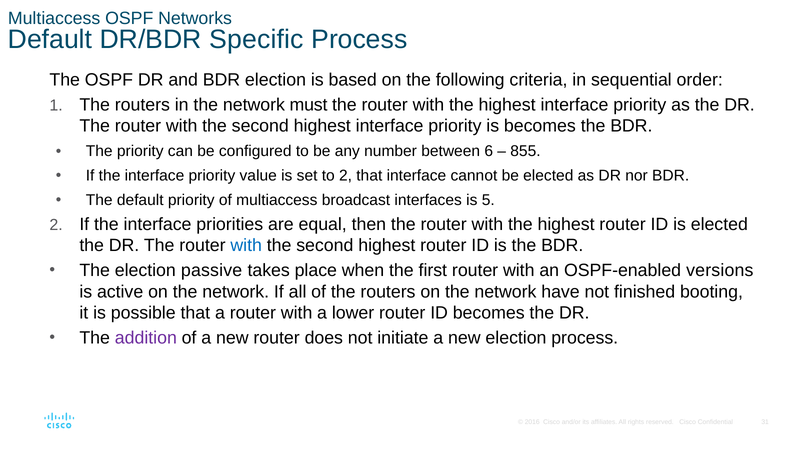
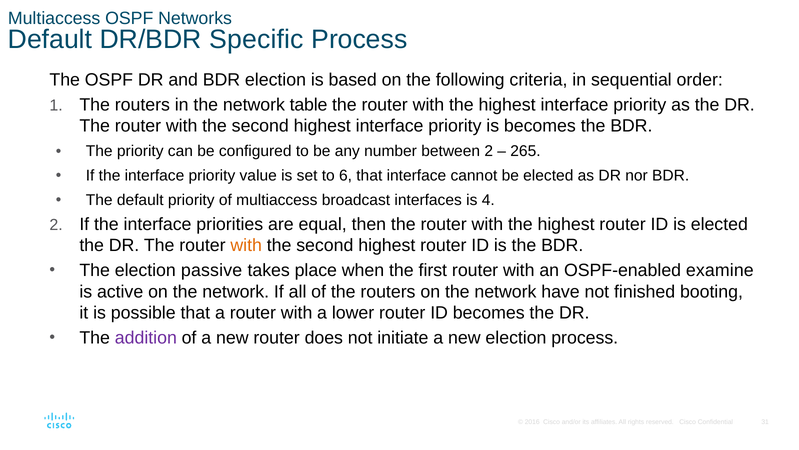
must: must -> table (309, 105)
between 6: 6 -> 2 (489, 151)
855: 855 -> 265 (525, 151)
to 2: 2 -> 6 (346, 175)
5: 5 -> 4 (488, 200)
with colour: blue -> orange (246, 245)
versions: versions -> examine (720, 270)
